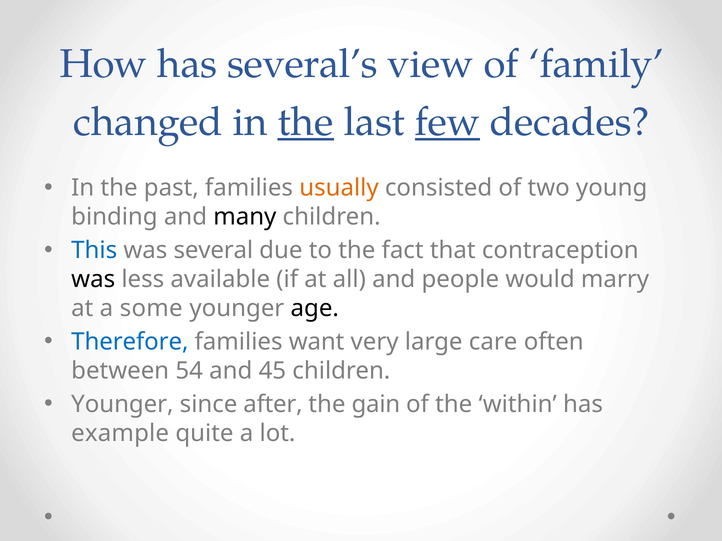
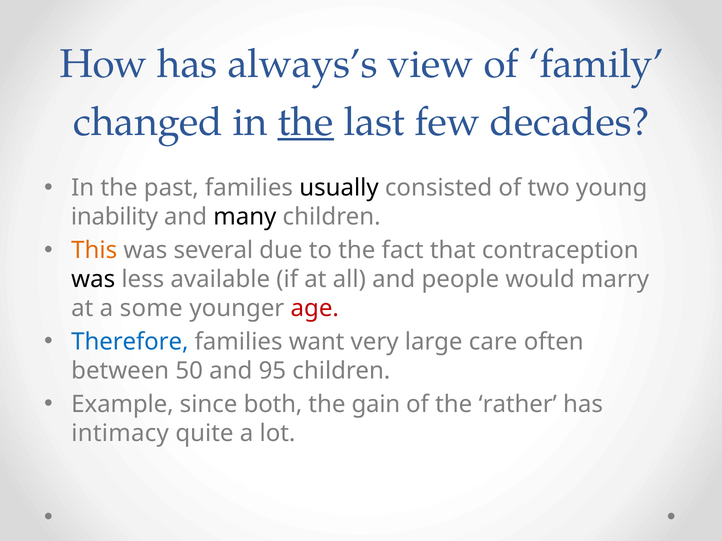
several’s: several’s -> always’s (303, 64)
few underline: present -> none (448, 122)
usually colour: orange -> black (339, 188)
binding: binding -> inability (115, 217)
This colour: blue -> orange (94, 251)
age colour: black -> red (315, 308)
54: 54 -> 50 (189, 371)
45: 45 -> 95 (272, 371)
Younger: Younger -> Example (122, 405)
after: after -> both (273, 405)
within: within -> rather (518, 405)
example: example -> intimacy (120, 434)
